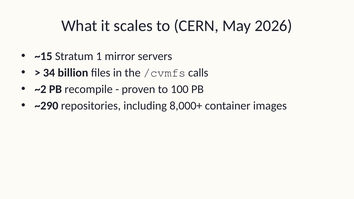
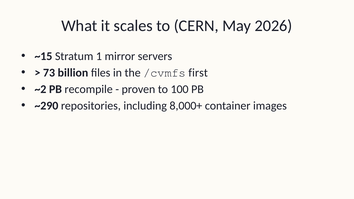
34: 34 -> 73 (49, 73)
calls: calls -> first (198, 73)
